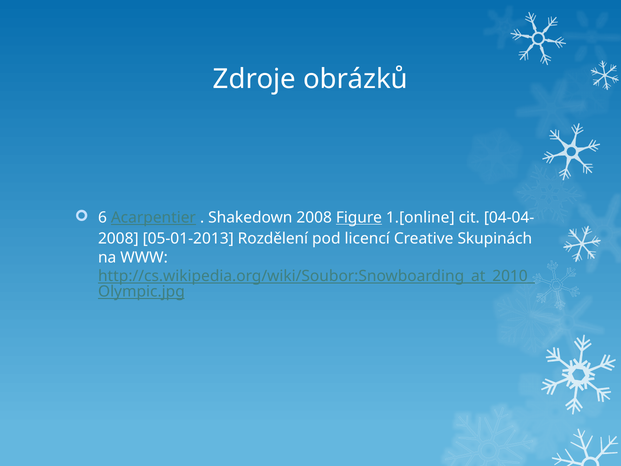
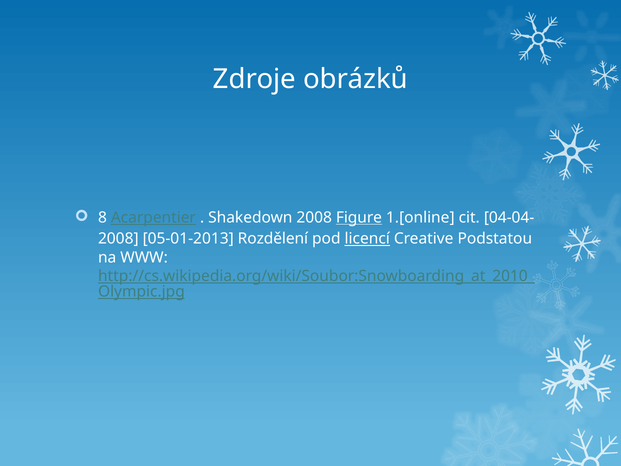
6: 6 -> 8 (103, 217)
licencí underline: none -> present (367, 239)
Skupinách: Skupinách -> Podstatou (495, 239)
